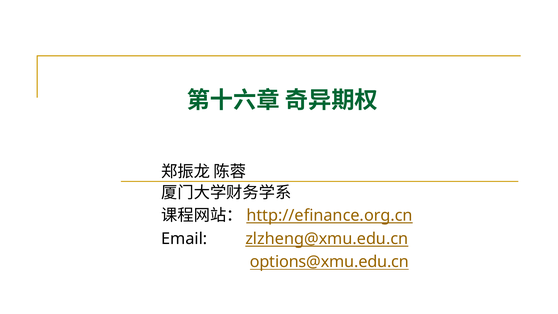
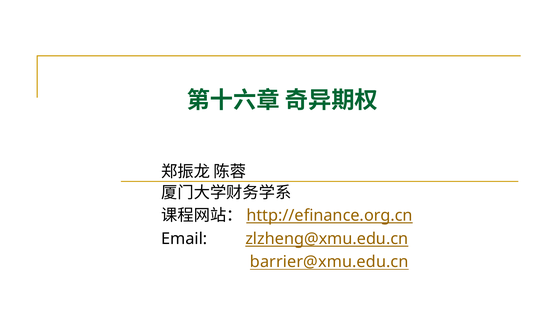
options@xmu.edu.cn: options@xmu.edu.cn -> barrier@xmu.edu.cn (329, 262)
